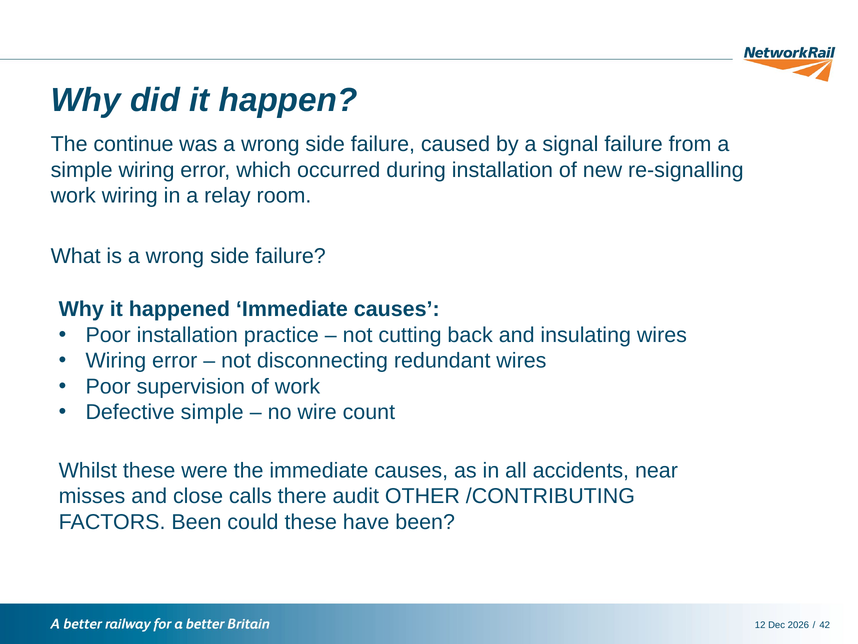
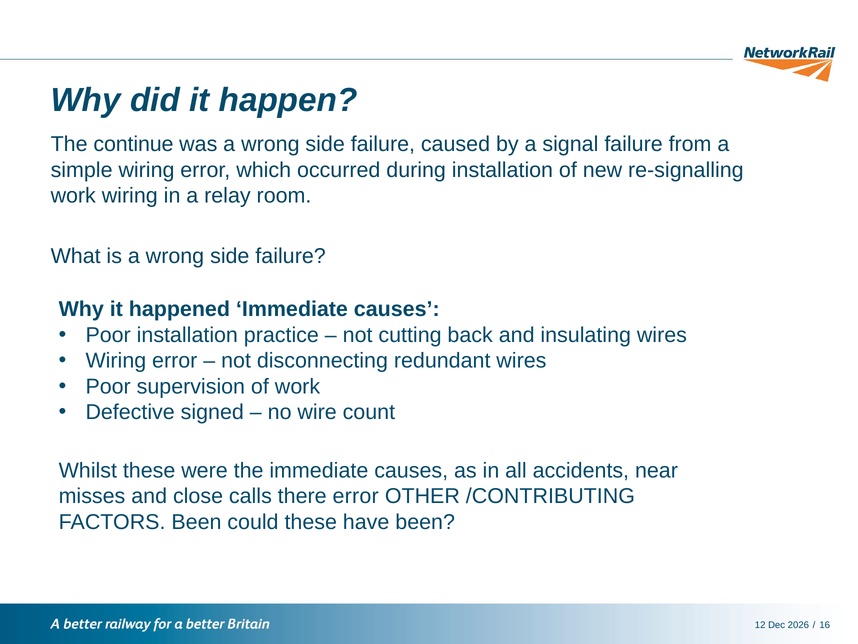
Defective simple: simple -> signed (212, 412)
there audit: audit -> error (356, 496)
42: 42 -> 16 (825, 625)
